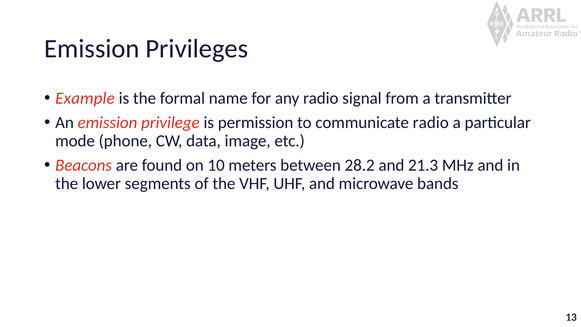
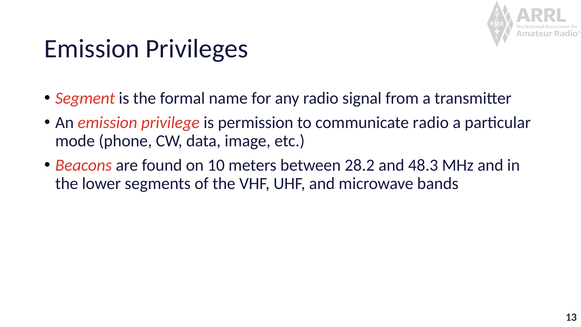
Example: Example -> Segment (85, 98)
21.3: 21.3 -> 48.3 (423, 165)
